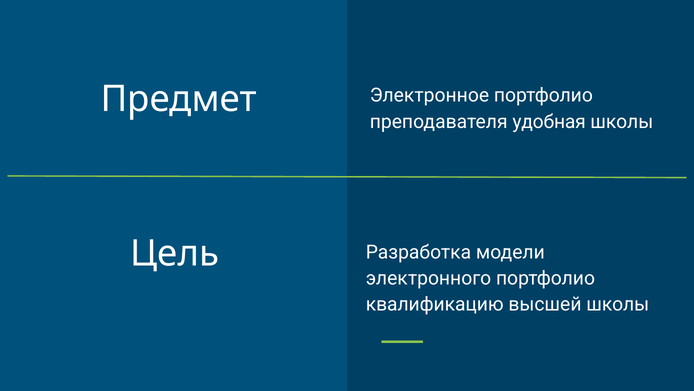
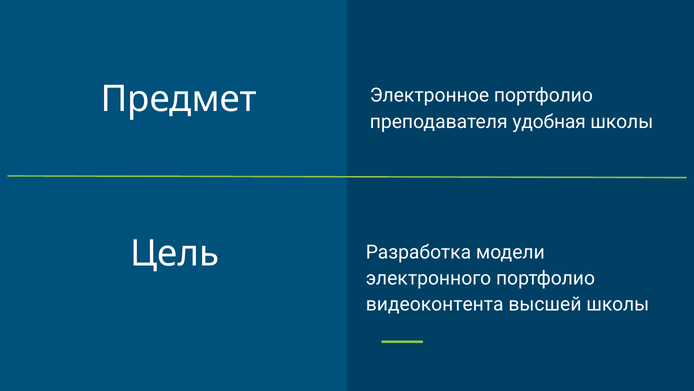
квалификацию: квалификацию -> видеоконтента (435, 304)
